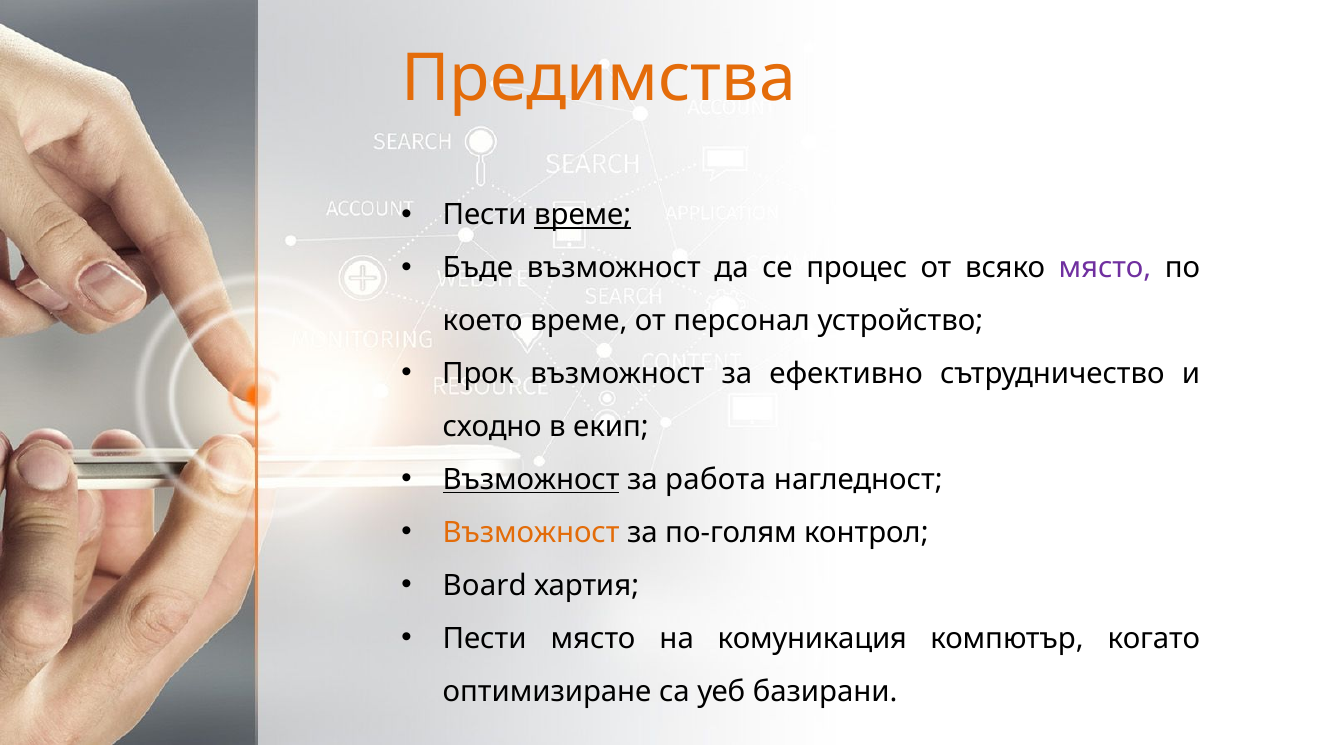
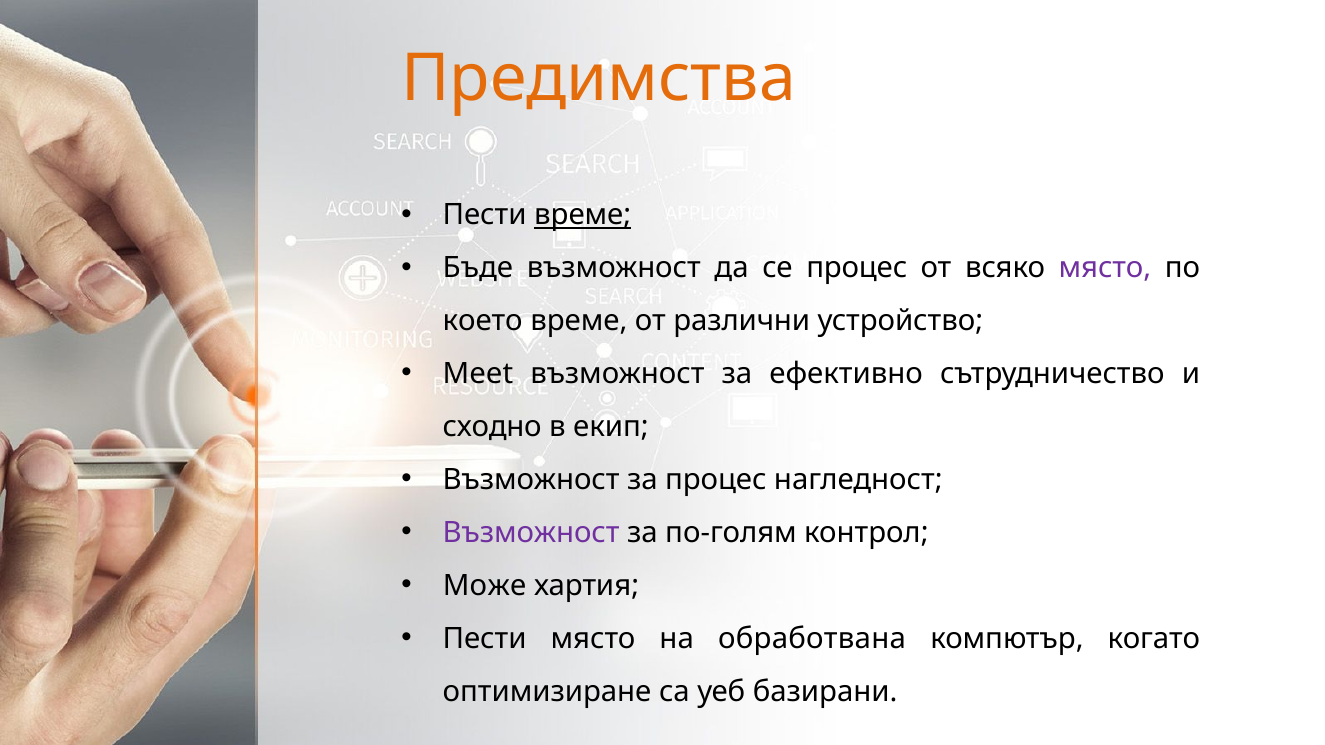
персонал: персонал -> различни (742, 321)
Прок: Прок -> Meet (478, 374)
Възможност underline: present -> none (531, 480)
за работа: работа -> процес (716, 480)
Възможност colour: orange -> purple (531, 533)
Board: Board -> Може (485, 586)
комуникация: комуникация -> обработвана (812, 639)
